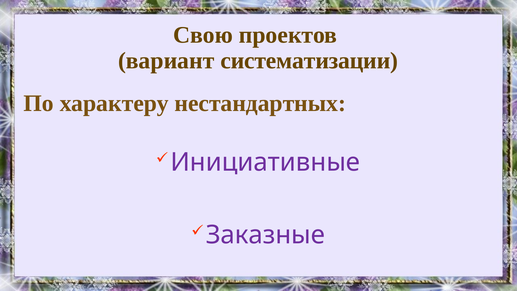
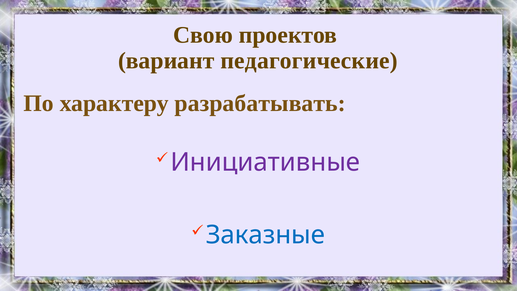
систематизации: систематизации -> педагогические (309, 61)
нестандартных: нестандартных -> разрабатывать (260, 103)
Заказные colour: purple -> blue (265, 235)
